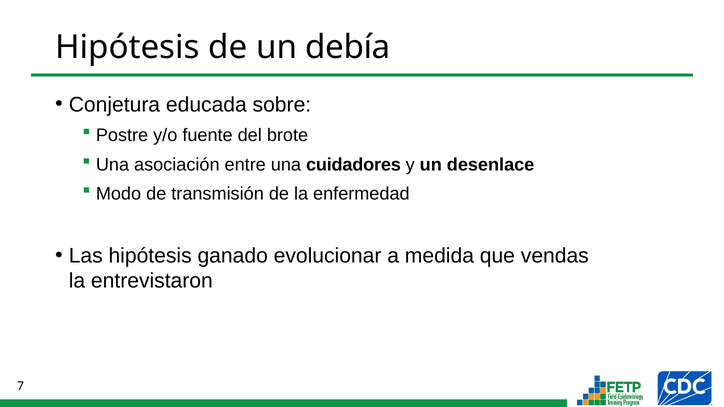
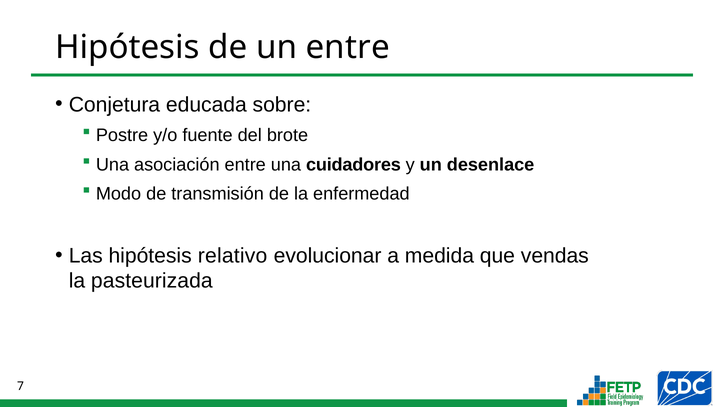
un debía: debía -> entre (348, 48)
ganado: ganado -> relativo (233, 256)
entrevistaron: entrevistaron -> pasteurizada (152, 281)
